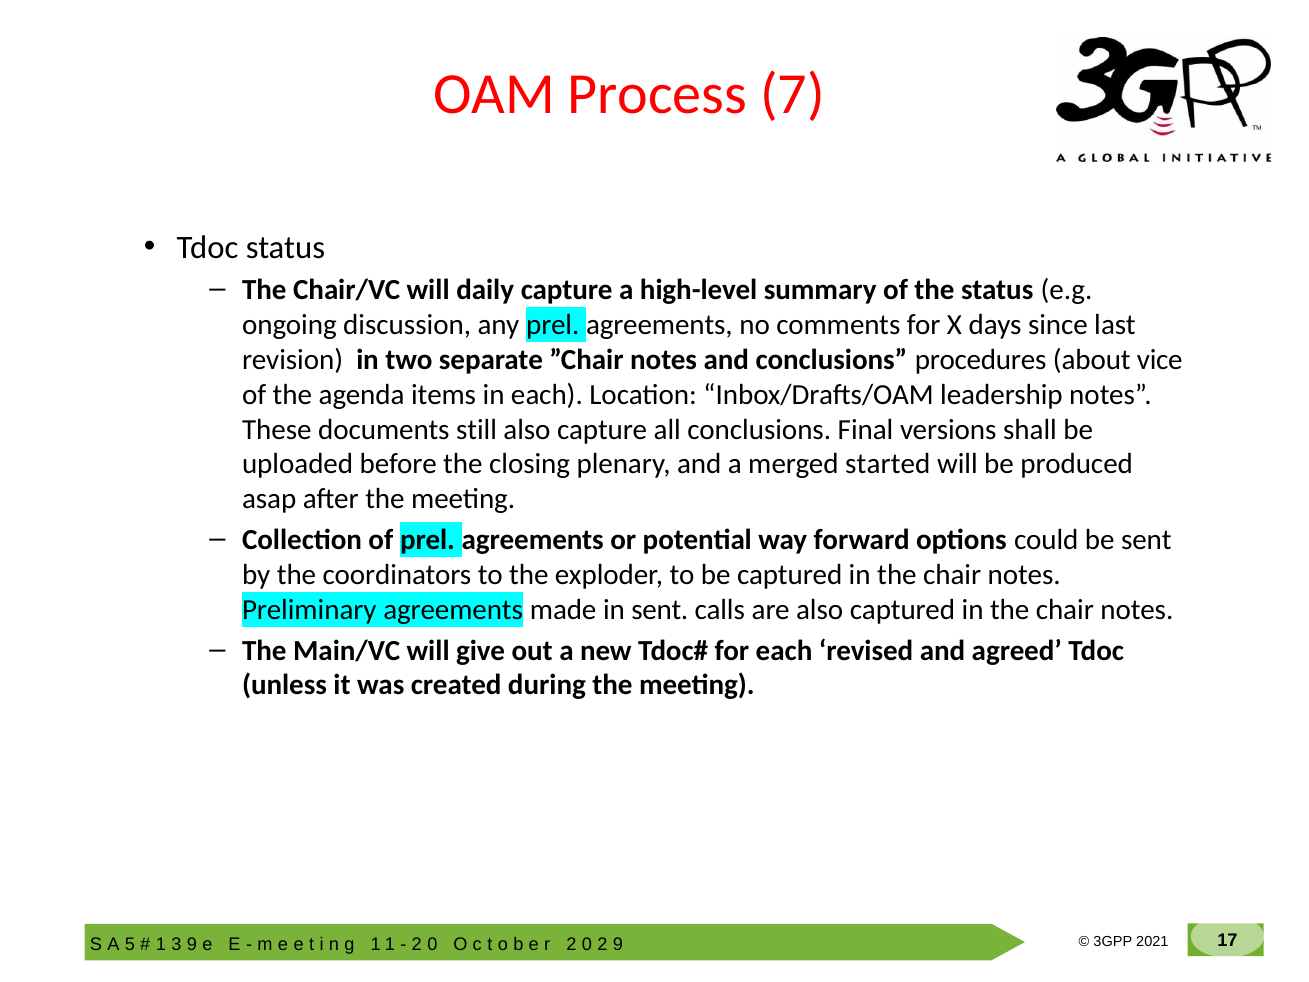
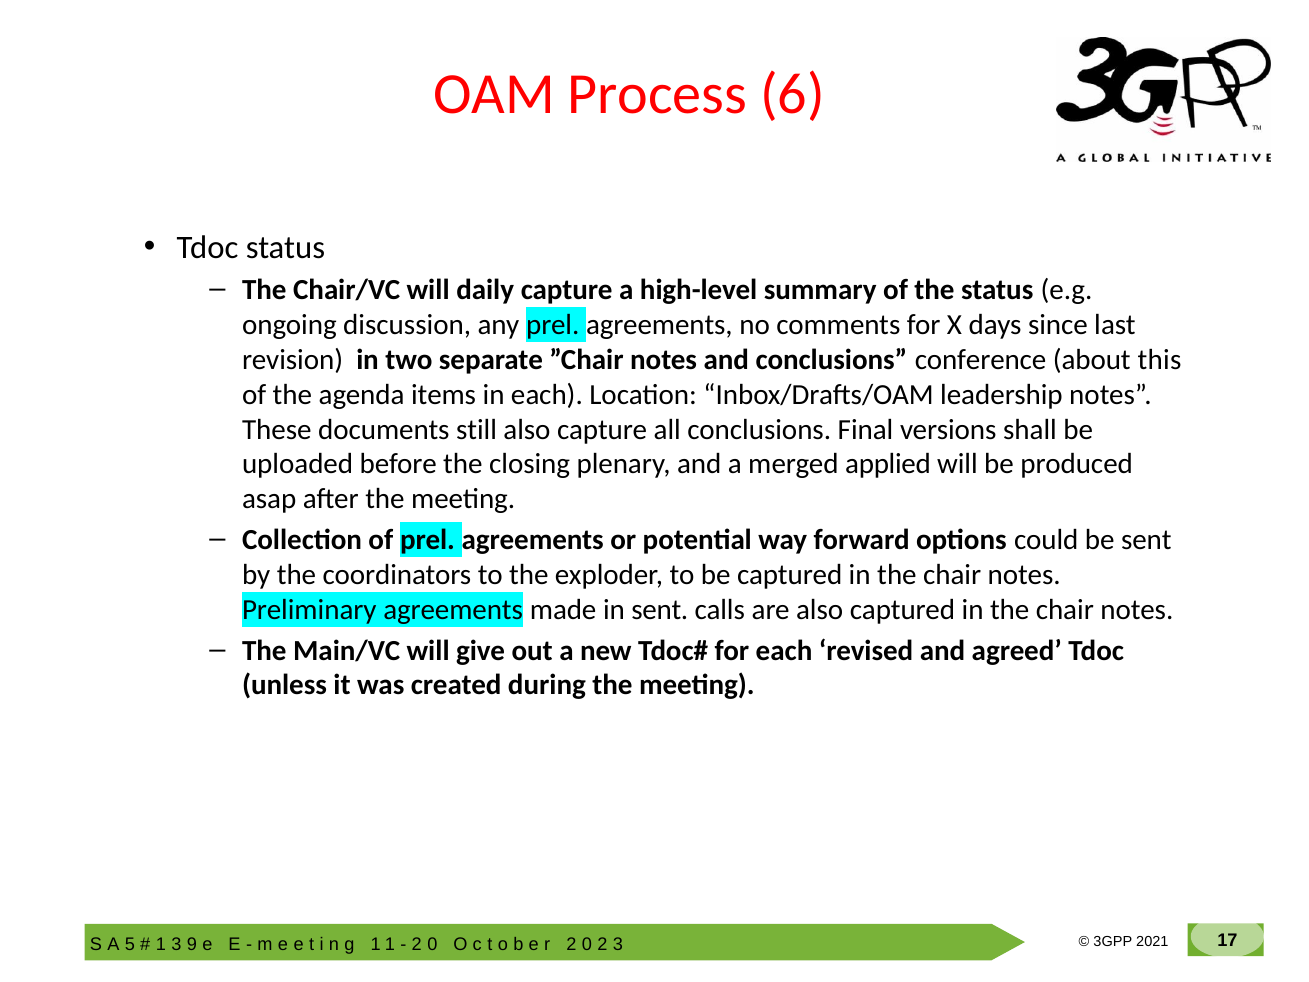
7: 7 -> 6 (793, 94)
procedures: procedures -> conference (981, 360)
vice: vice -> this (1159, 360)
started: started -> applied (888, 464)
9: 9 -> 3 (618, 944)
